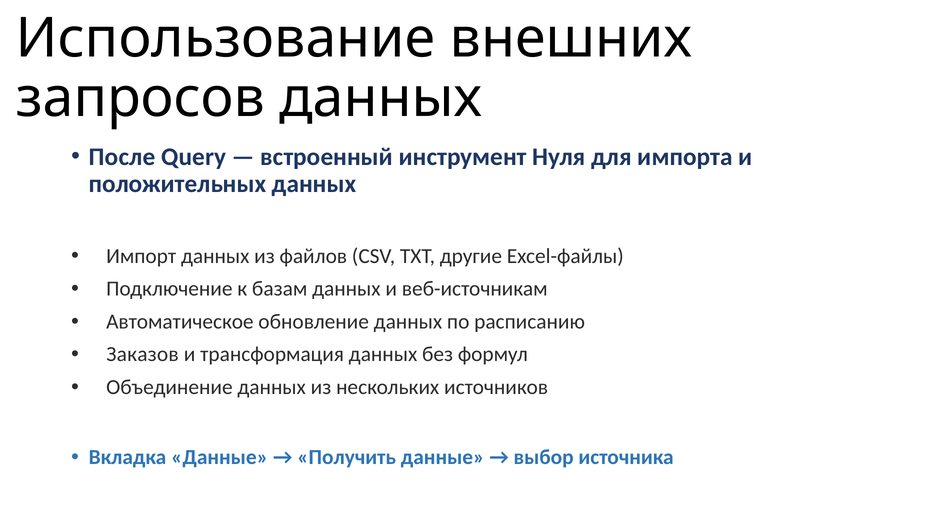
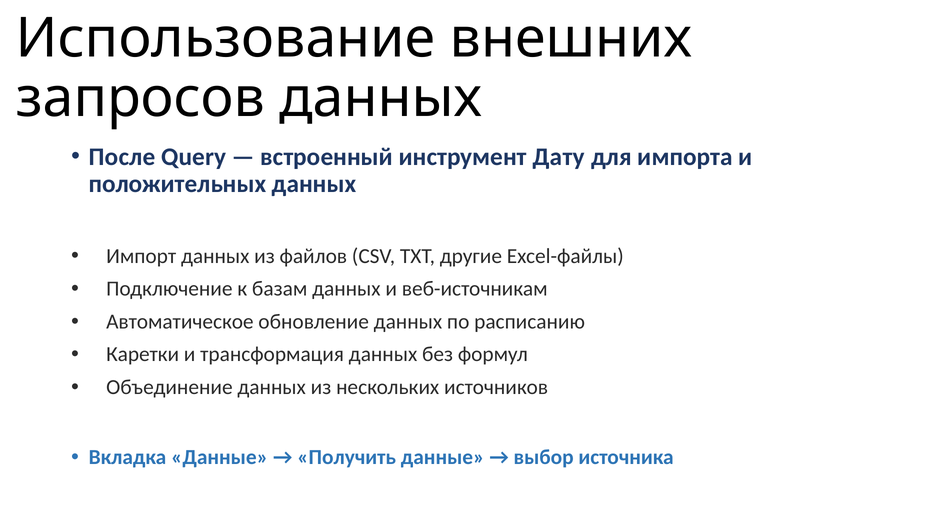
Нуля: Нуля -> Дату (559, 157)
Заказов: Заказов -> Каретки (143, 355)
